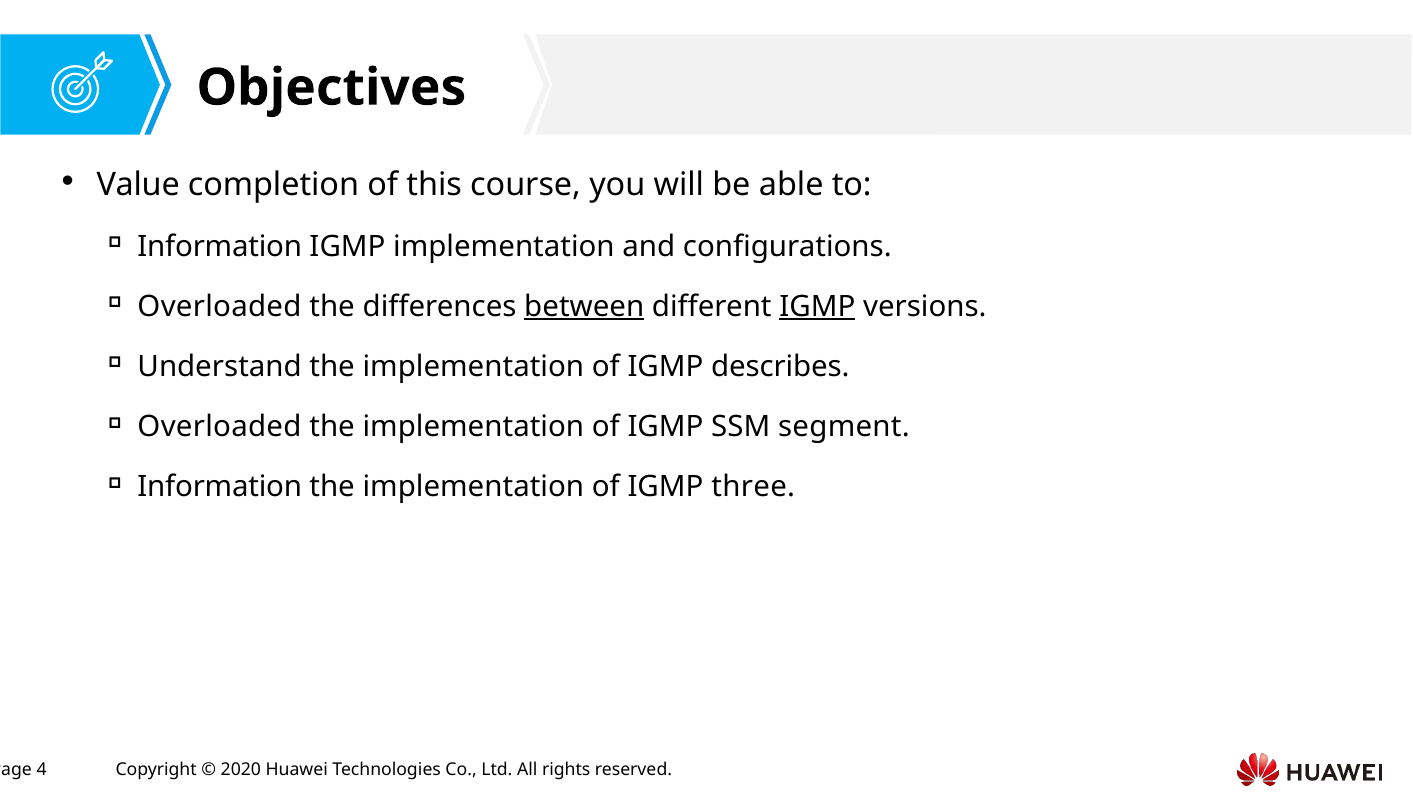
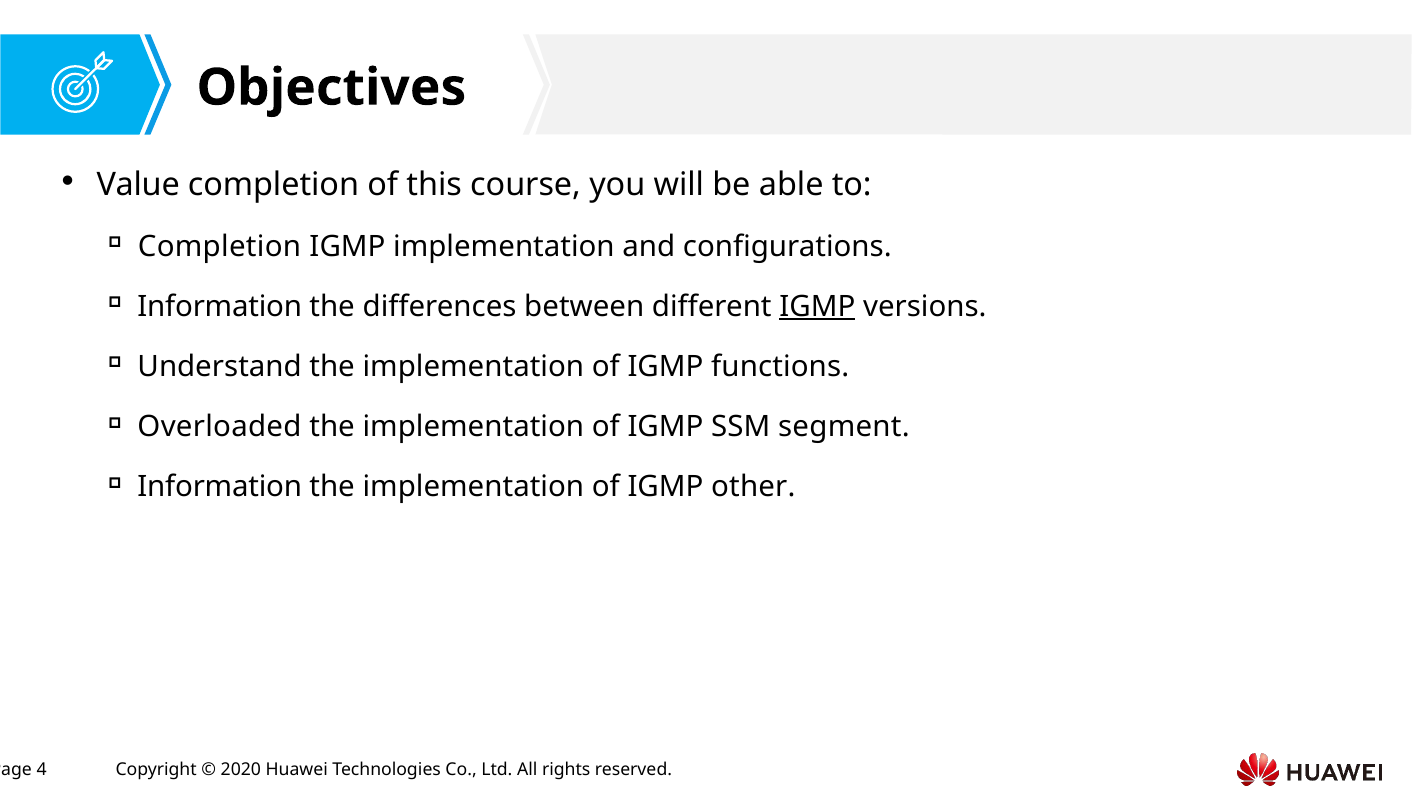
Information: Information -> Completion (219, 246)
Overloaded: Overloaded -> Information (220, 306)
between underline: present -> none (584, 306)
describes: describes -> functions (780, 366)
three: three -> other (753, 487)
